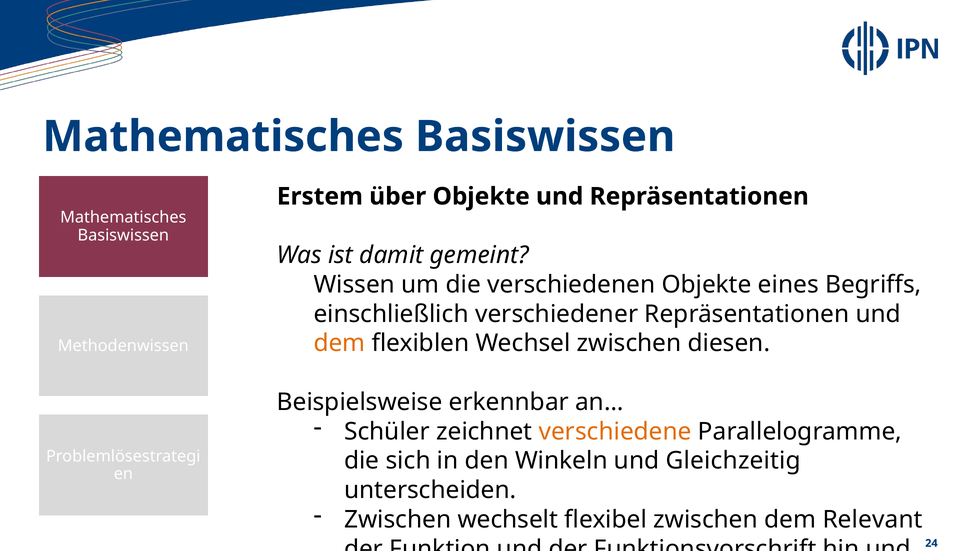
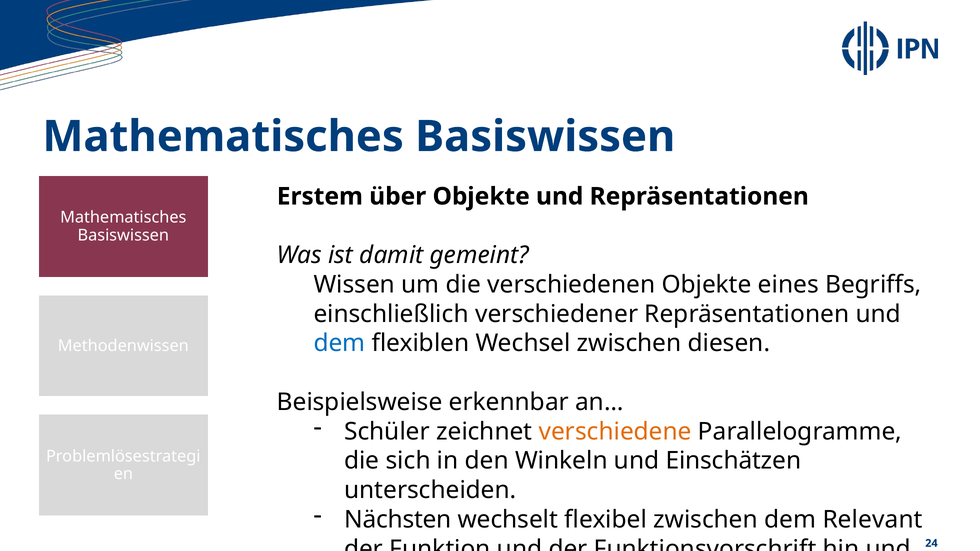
dem colour: orange -> blue (339, 344)
Gleichzeitig: Gleichzeitig -> Einschätzen (733, 461)
Zwischen: Zwischen -> Nächsten (398, 520)
